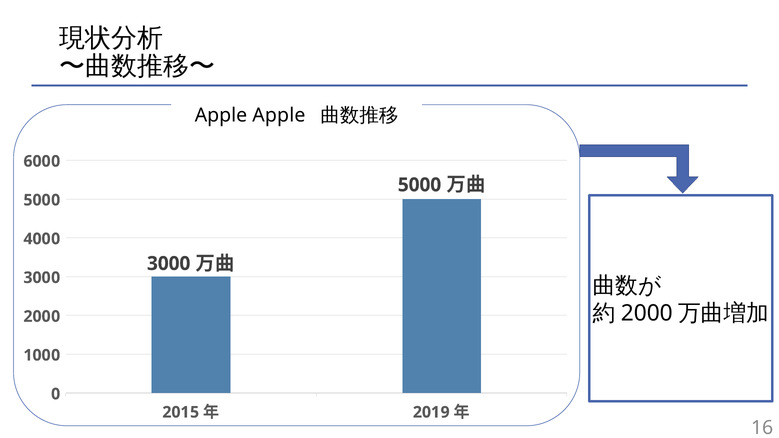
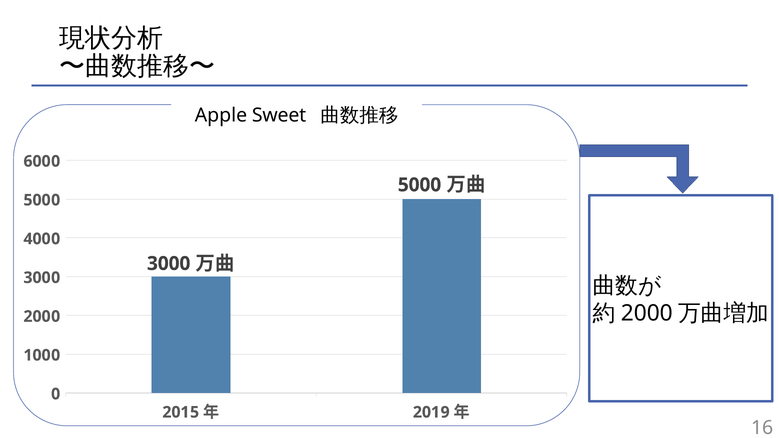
Apple Apple: Apple -> Sweet (279, 116)
